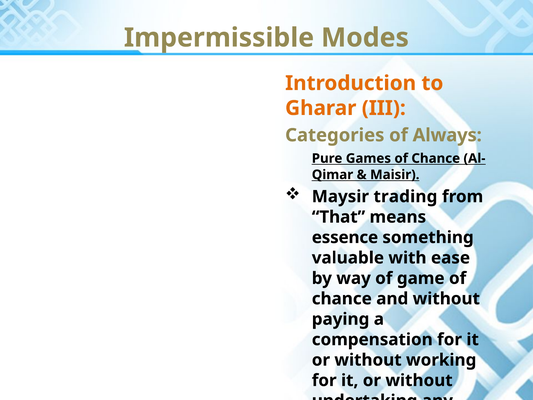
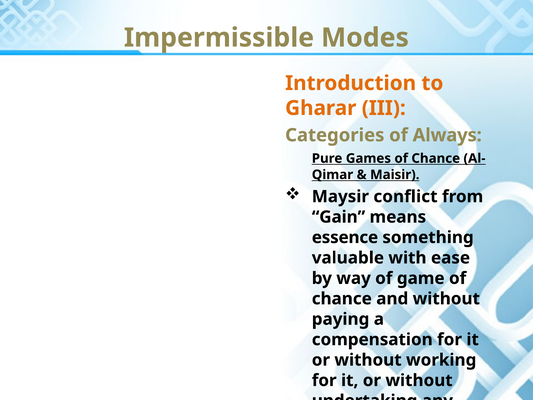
trading: trading -> conflict (405, 196)
That: That -> Gain (338, 217)
